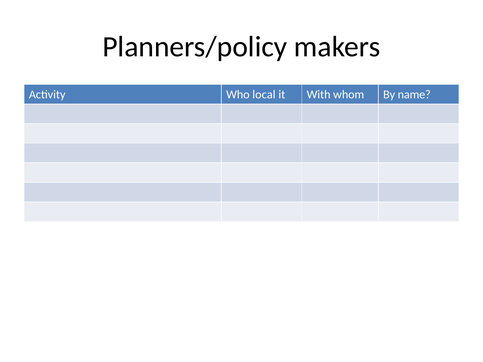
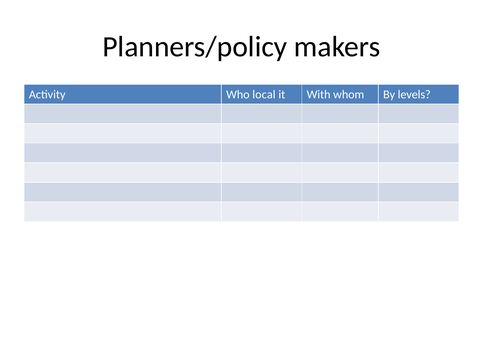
name: name -> levels (414, 94)
